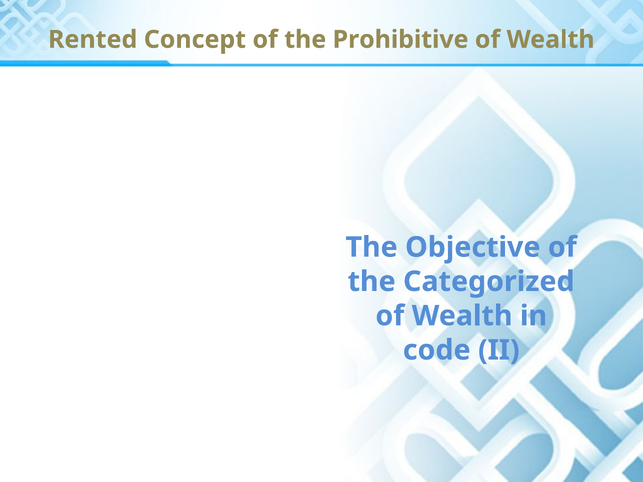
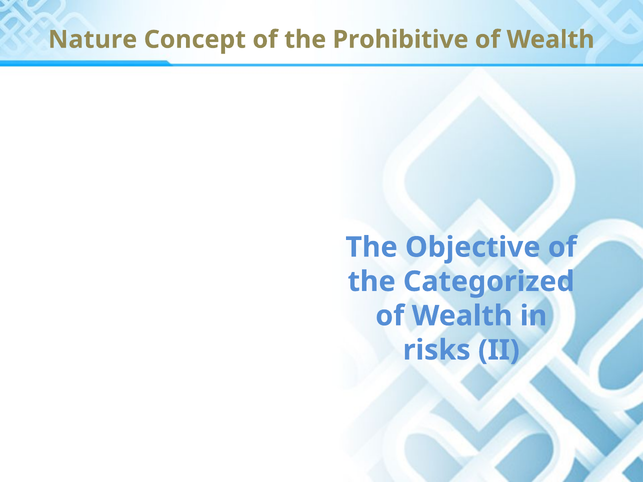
Rented: Rented -> Nature (93, 40)
code: code -> risks (437, 350)
